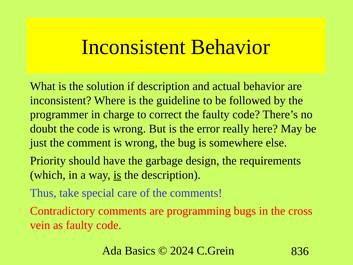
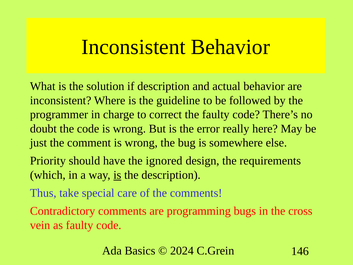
garbage: garbage -> ignored (164, 161)
836: 836 -> 146 (300, 251)
